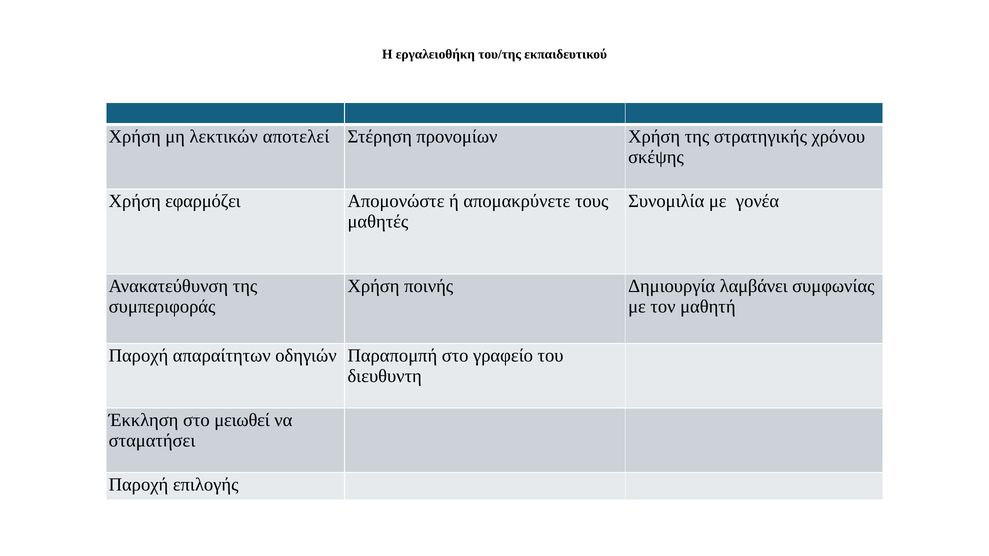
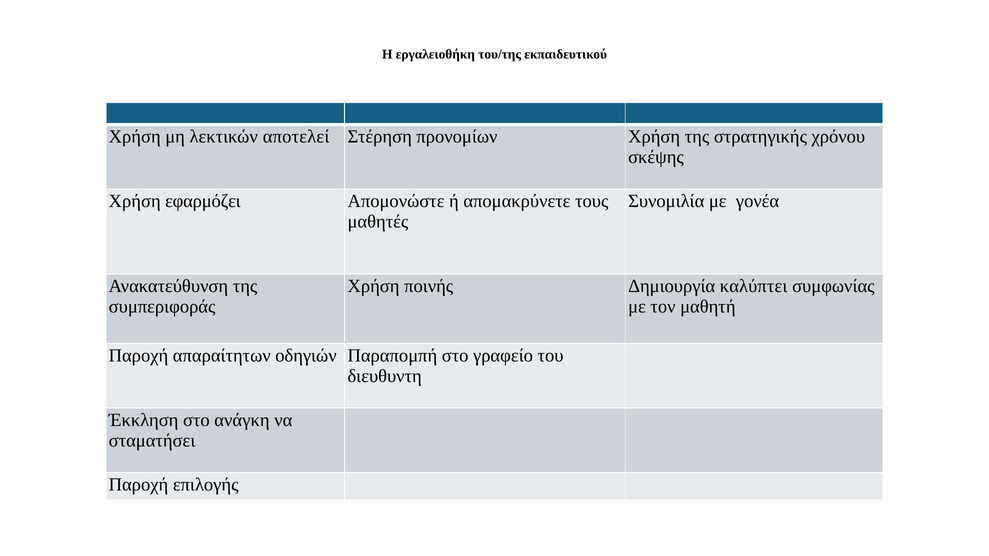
λαμβάνει: λαμβάνει -> καλύπτει (754, 286)
μειωθεί: μειωθεί -> ανάγκη (242, 420)
